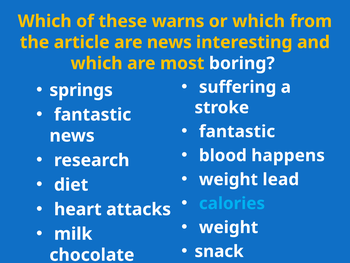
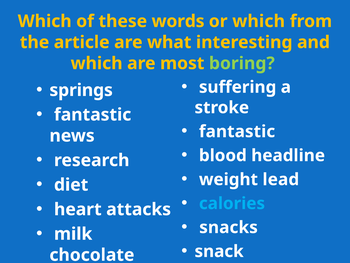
warns: warns -> words (178, 21)
are news: news -> what (169, 42)
boring colour: white -> light green (242, 63)
happens: happens -> headline (288, 155)
weight: weight -> snacks (229, 227)
